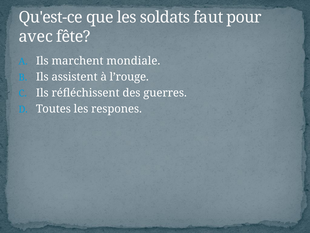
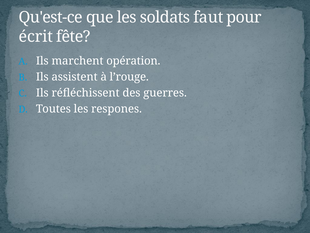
avec: avec -> écrit (36, 37)
mondiale: mondiale -> opération (133, 61)
